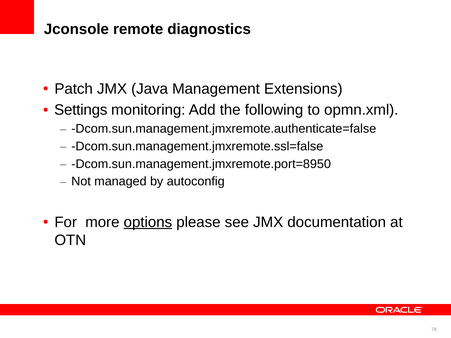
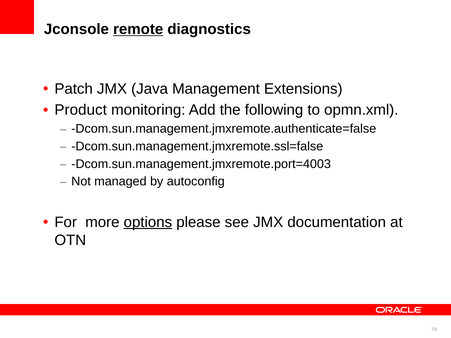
remote underline: none -> present (138, 29)
Settings: Settings -> Product (81, 110)
Dcom.sun.management.jmxremote.port=8950: Dcom.sun.management.jmxremote.port=8950 -> Dcom.sun.management.jmxremote.port=4003 (201, 164)
